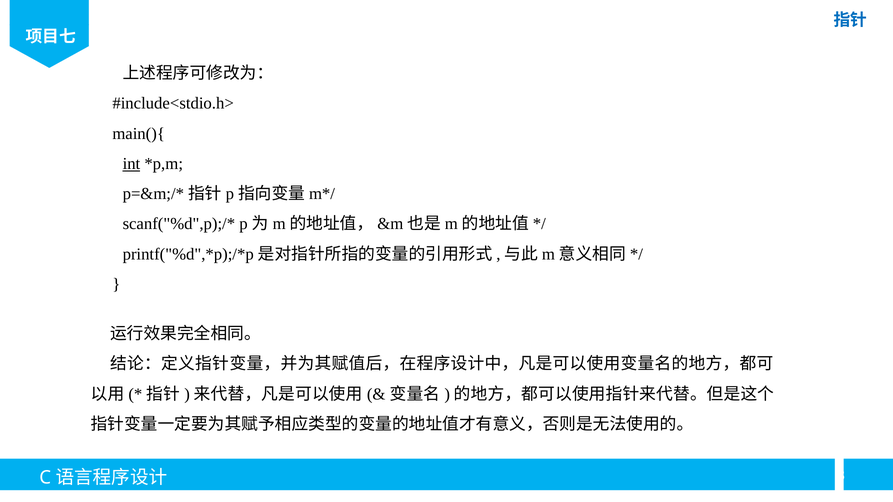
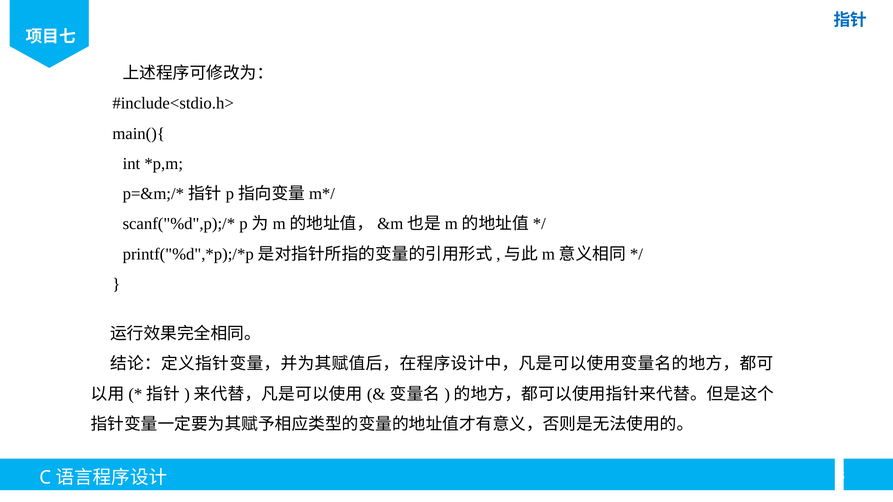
int underline: present -> none (131, 164)
